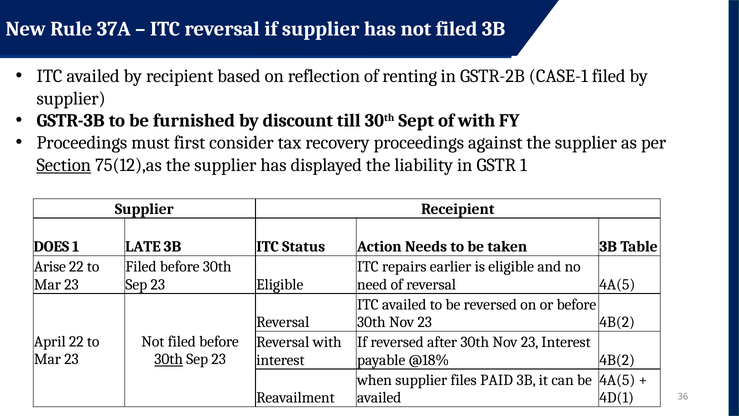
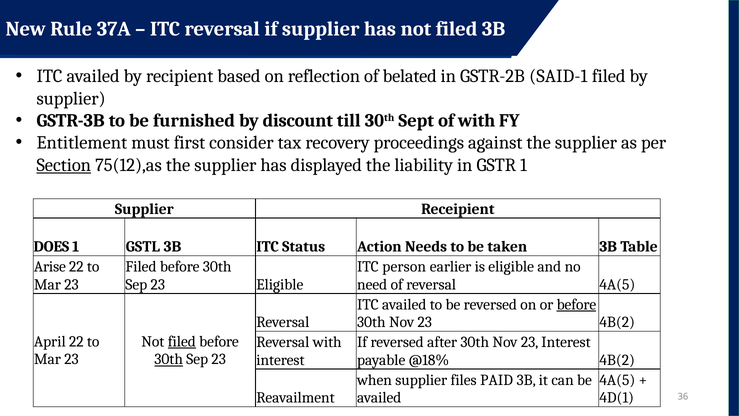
renting: renting -> belated (410, 76)
CASE-1: CASE-1 -> SAID-1 (558, 76)
Proceedings: Proceedings -> Entitlement (82, 143)
LATE: LATE -> GSTL (143, 247)
repairs: repairs -> person (404, 267)
before underline: none -> present (576, 304)
filed underline: none -> present (182, 341)
